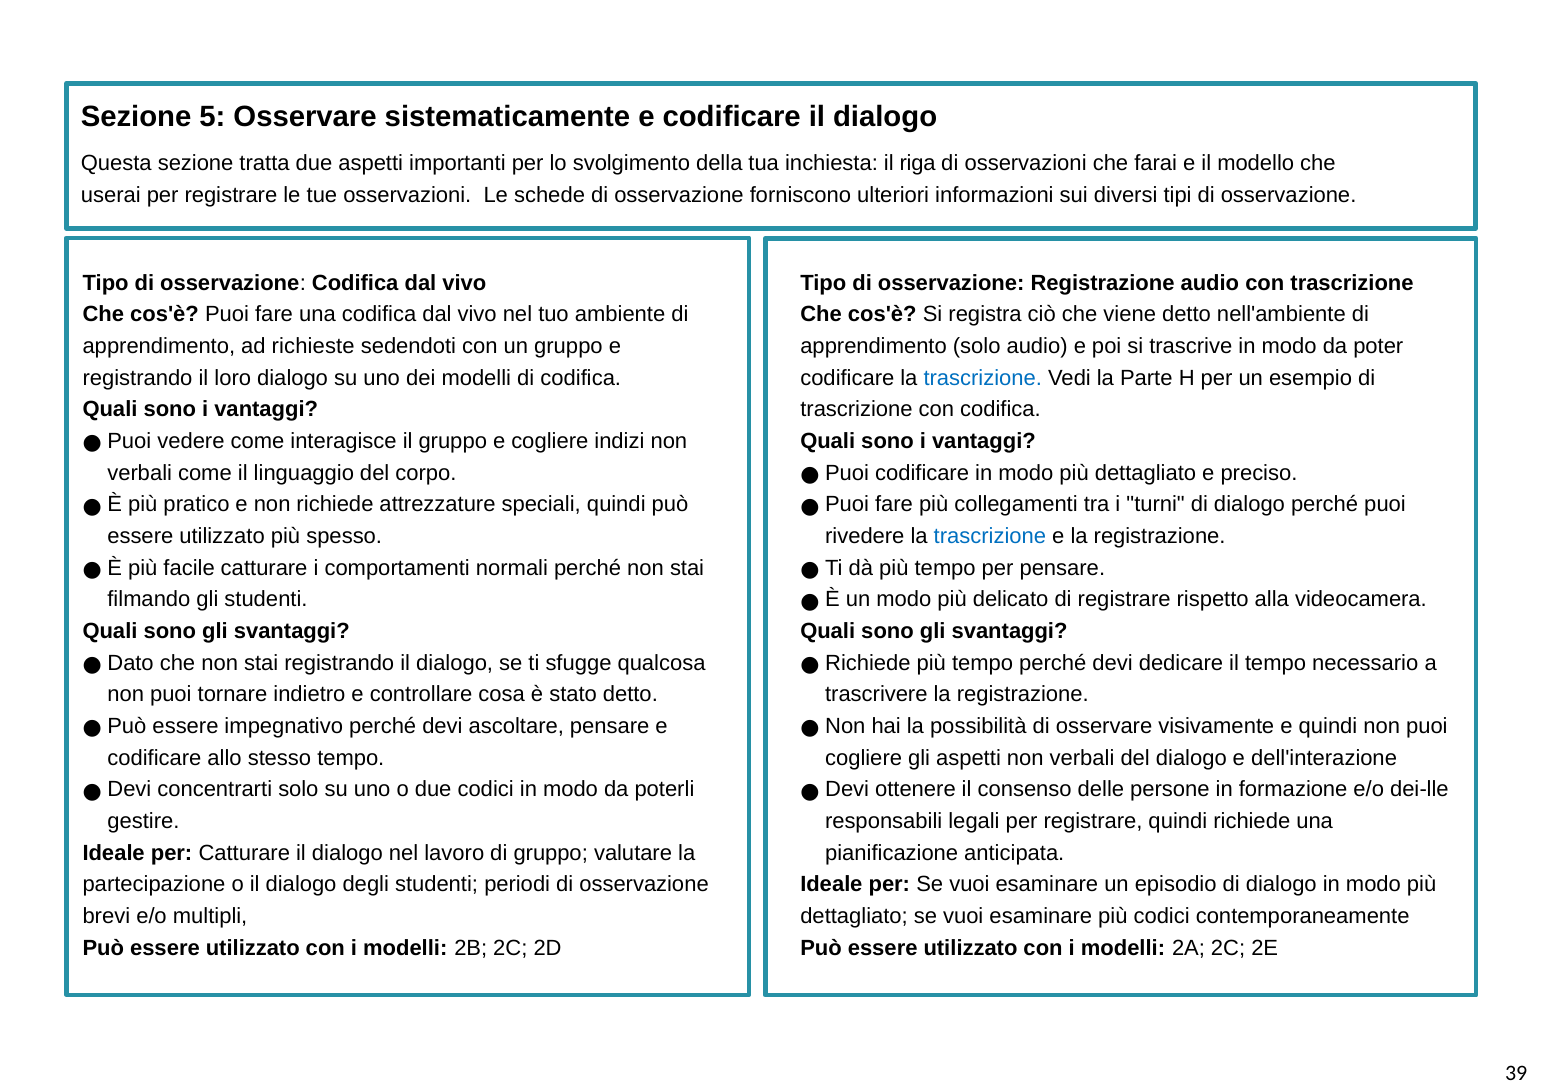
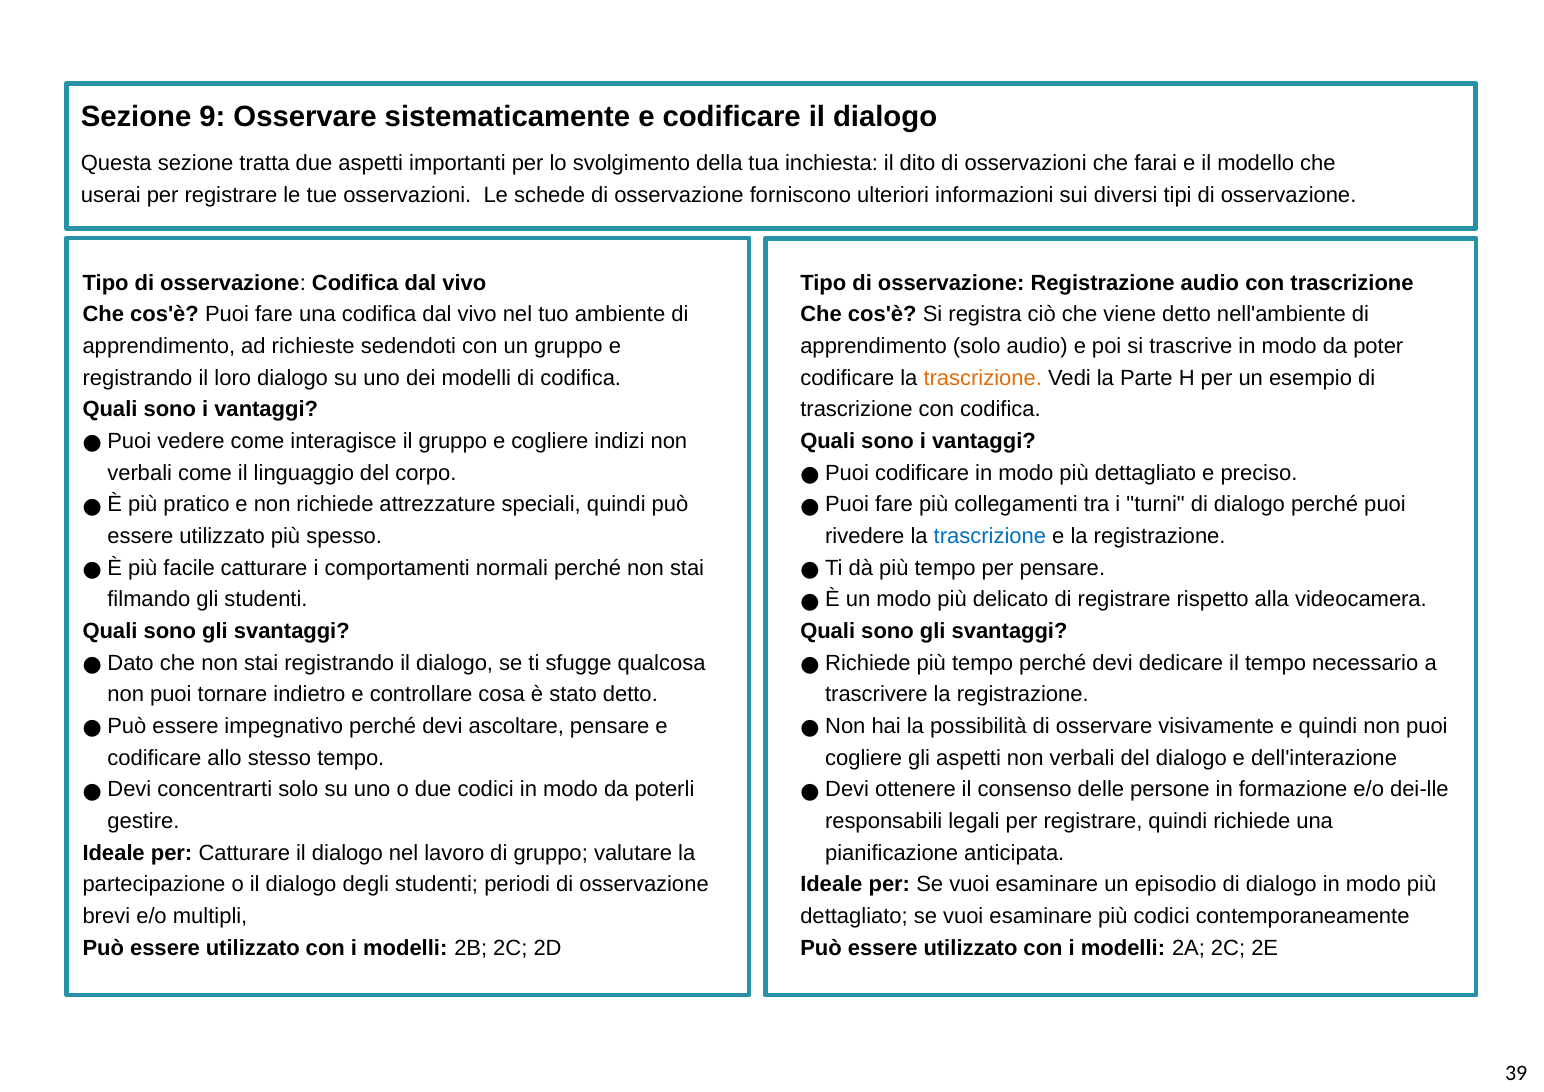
5: 5 -> 9 (212, 116)
riga: riga -> dito (917, 164)
trascrizione colour: blue -> orange (983, 378)
